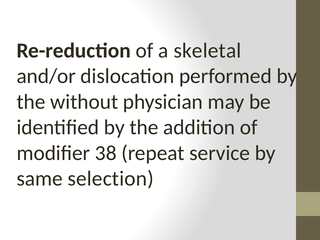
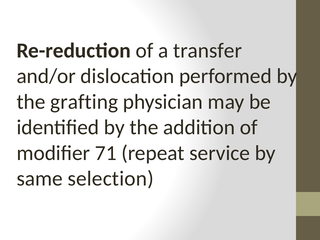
skeletal: skeletal -> transfer (208, 51)
without: without -> grafting (84, 102)
38: 38 -> 71 (106, 153)
